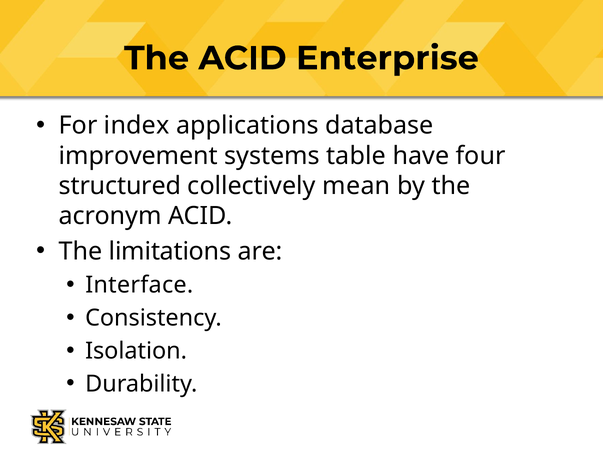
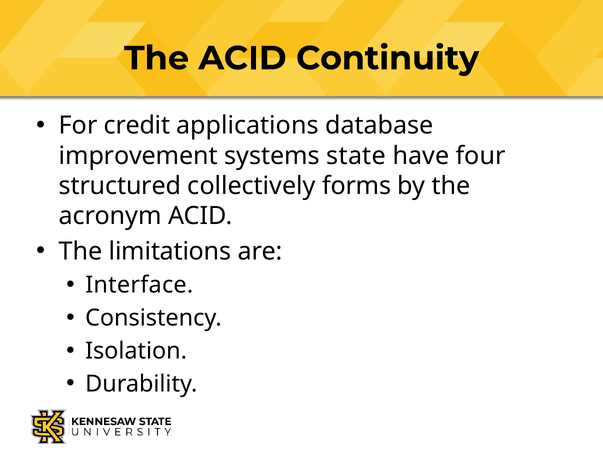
Enterprise: Enterprise -> Continuity (388, 58)
index: index -> credit (137, 125)
table: table -> state (356, 156)
mean: mean -> forms (357, 186)
